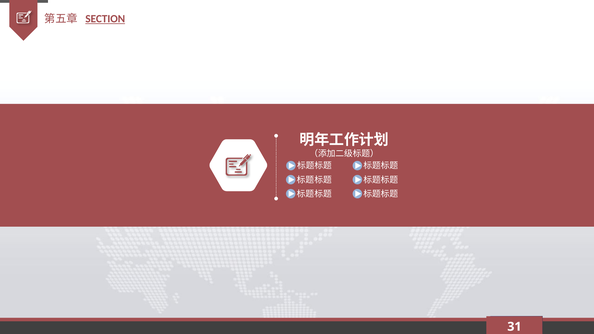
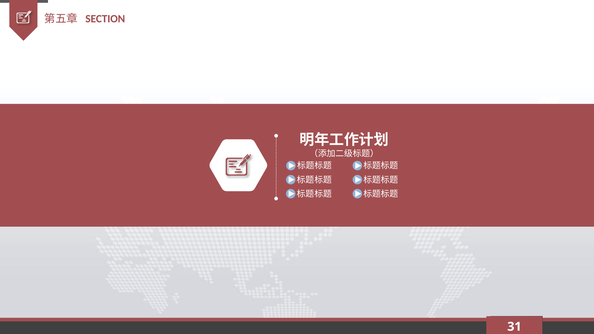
SECTION underline: present -> none (105, 19)
